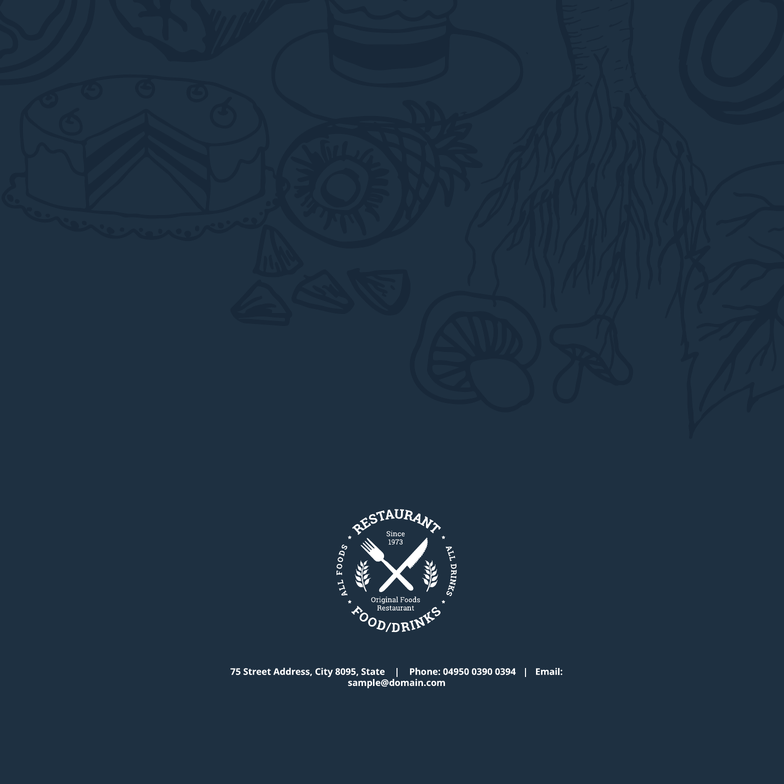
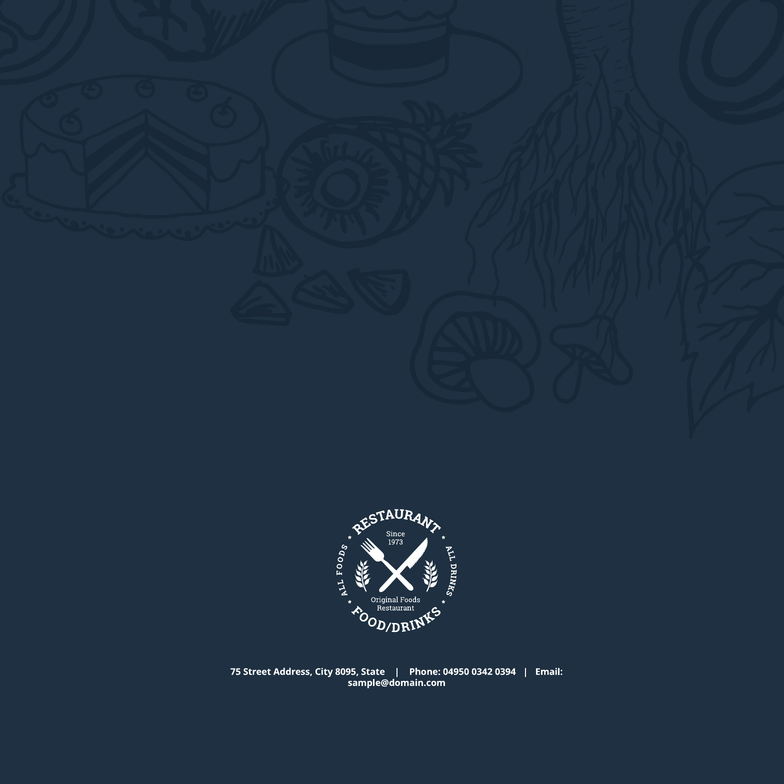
0390: 0390 -> 0342 (482, 672)
